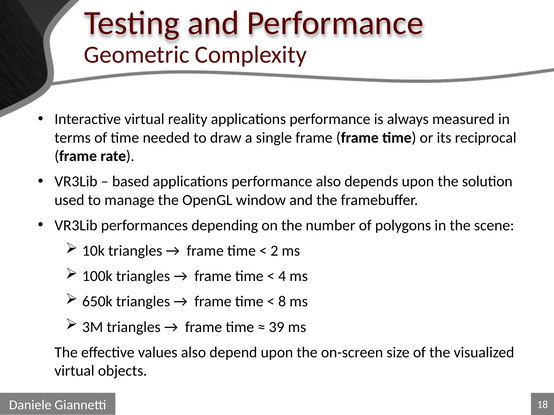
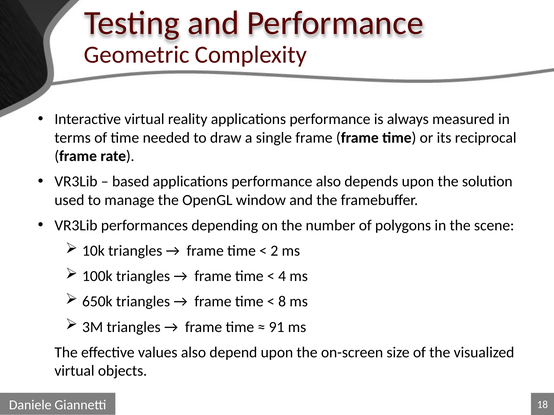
39: 39 -> 91 (277, 327)
